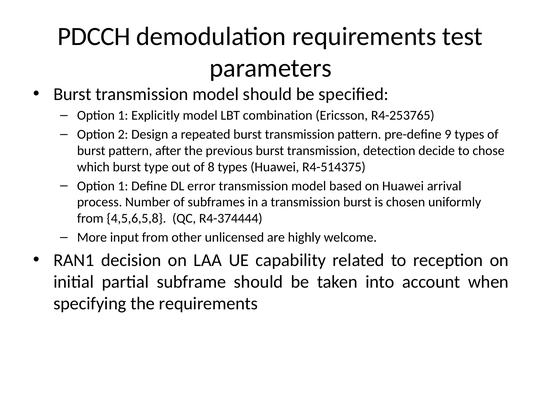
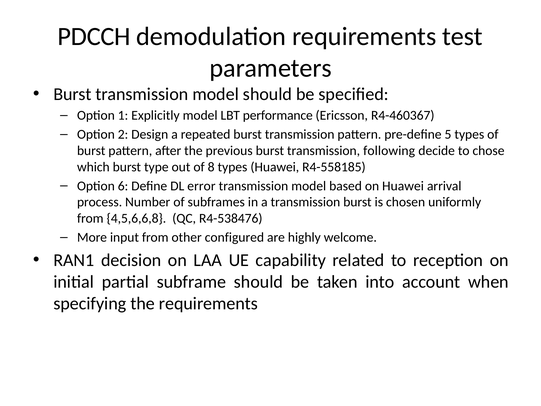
combination: combination -> performance (278, 115)
R4-253765: R4-253765 -> R4-460367 (403, 115)
9: 9 -> 5 (448, 134)
detection: detection -> following (389, 151)
R4-514375: R4-514375 -> R4-558185 (334, 167)
1: 1 -> 6 (123, 186)
4,5,6,5,8: 4,5,6,5,8 -> 4,5,6,6,8 (136, 218)
R4-374444: R4-374444 -> R4-538476 (231, 218)
unlicensed: unlicensed -> configured (234, 237)
